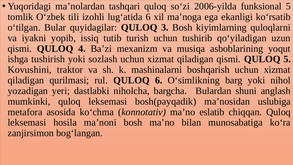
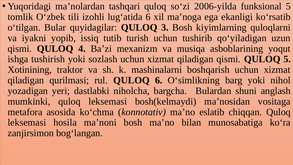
Kovushini: Kovushini -> Xotinining (30, 70)
bosh(payqadik: bosh(payqadik -> bosh(kelmaydi (166, 101)
uslubiga: uslubiga -> vositaga (274, 101)
